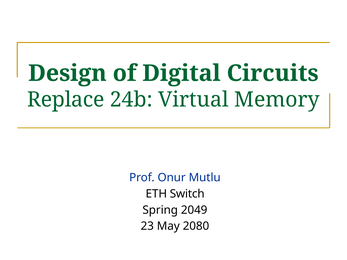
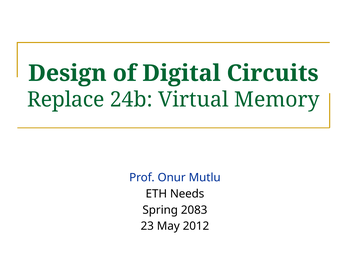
Switch: Switch -> Needs (187, 194)
2049: 2049 -> 2083 (194, 210)
2080: 2080 -> 2012 (196, 226)
